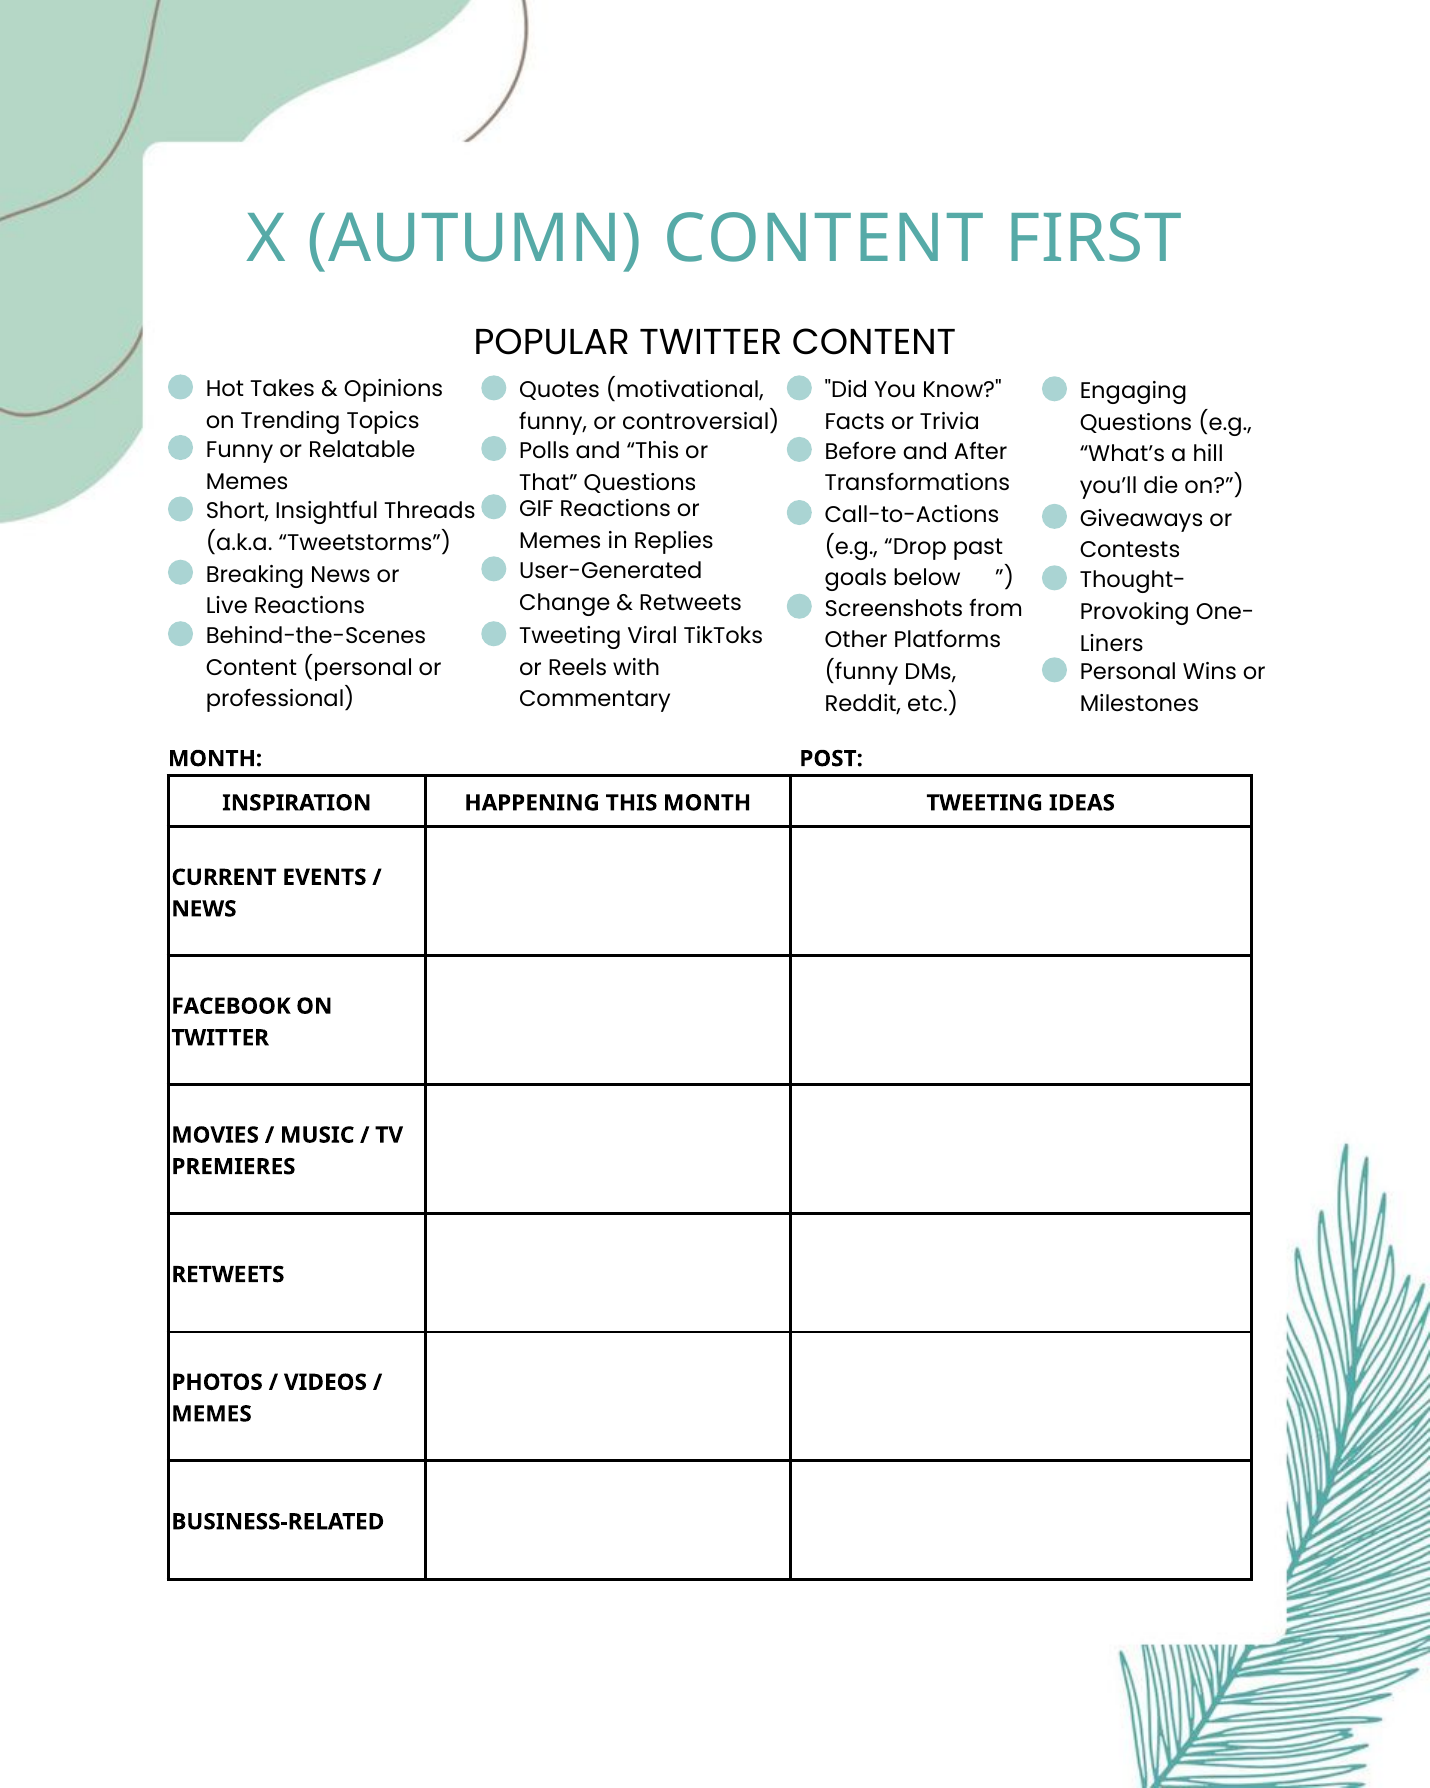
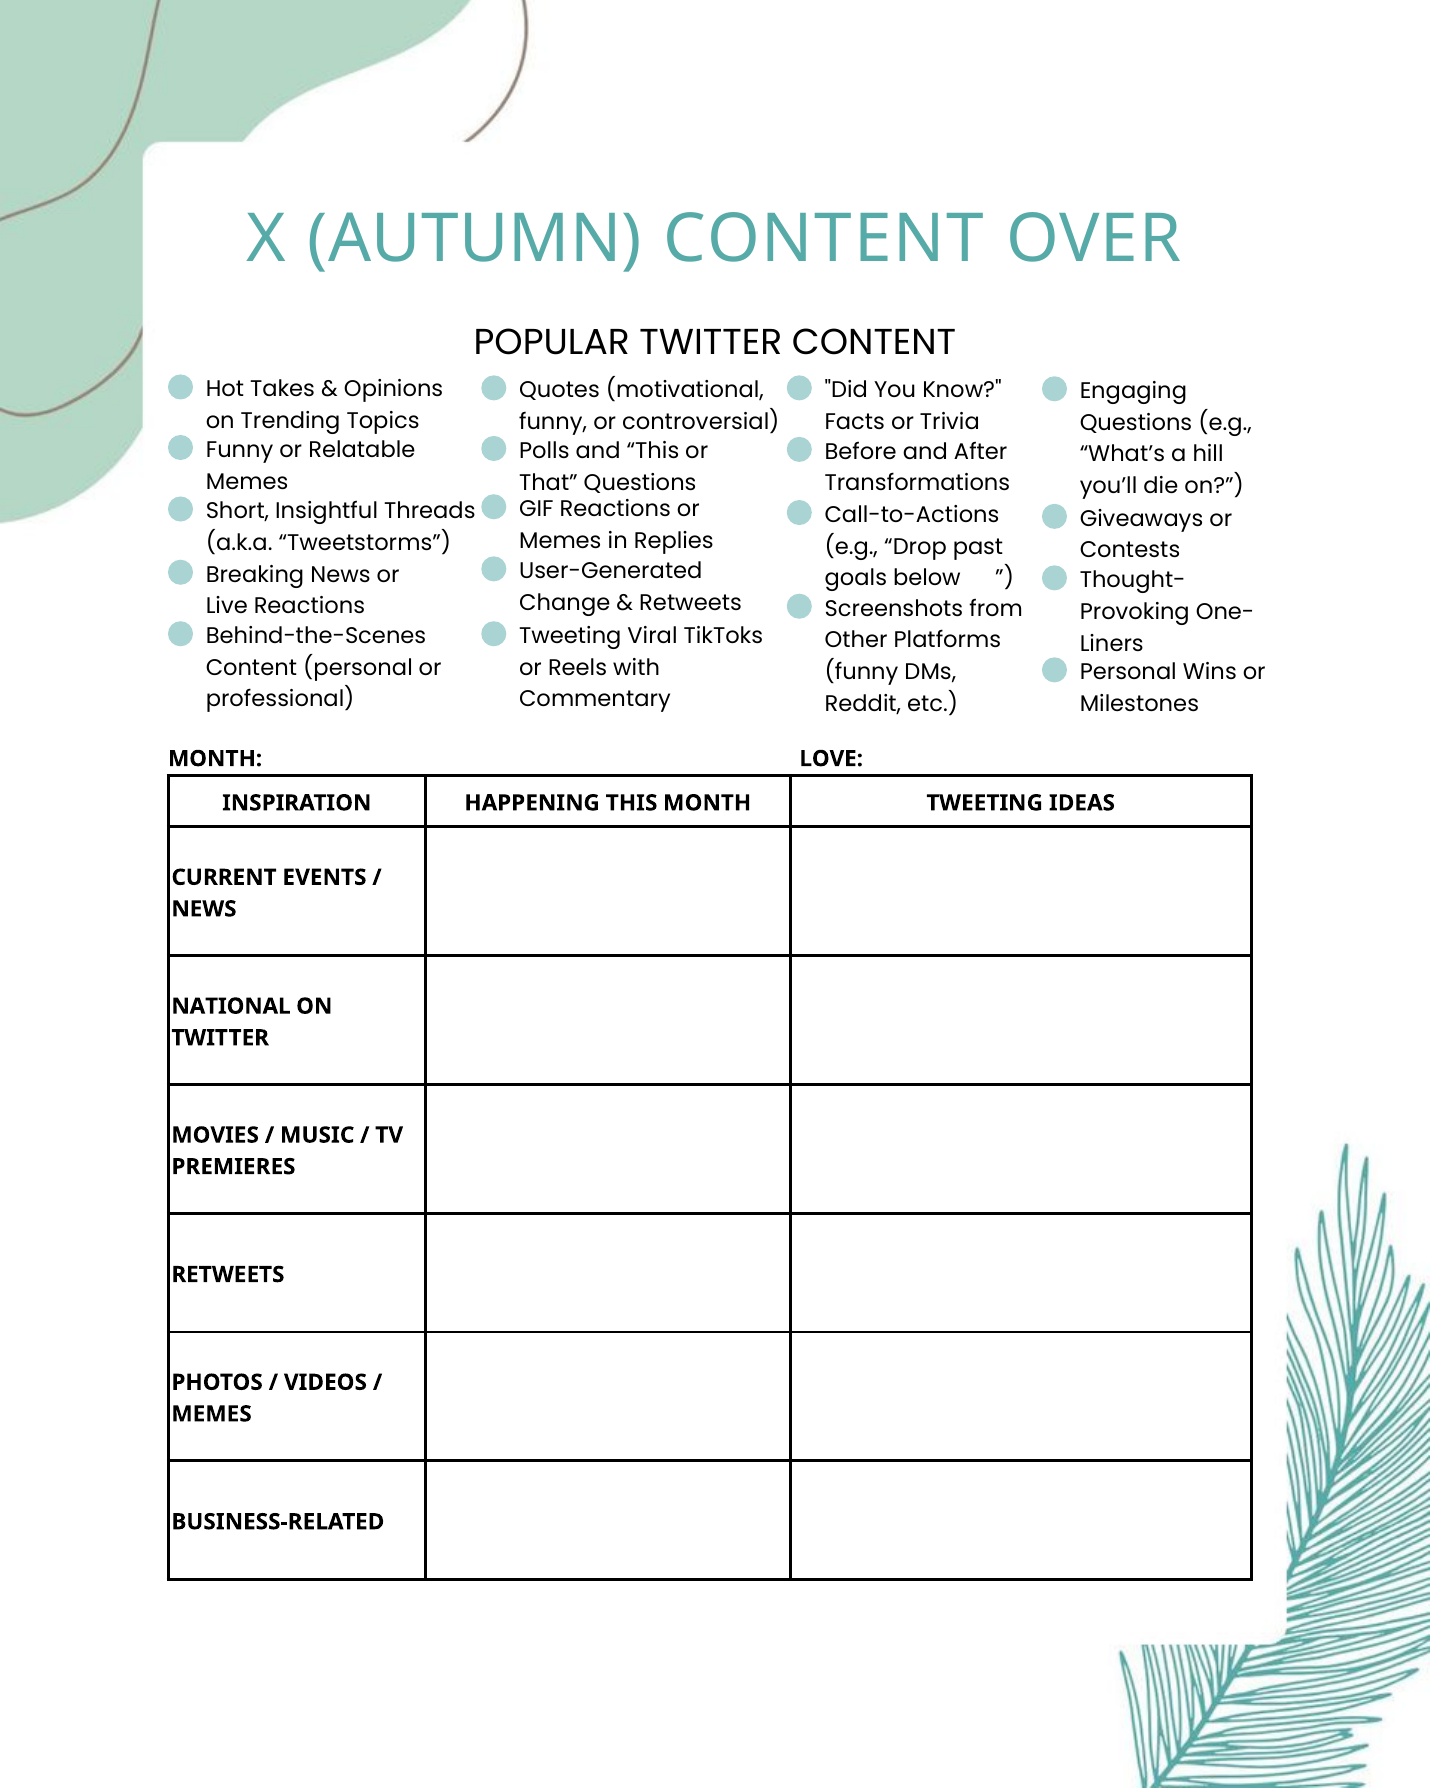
FIRST: FIRST -> OVER (1094, 239)
POST: POST -> LOVE (831, 758)
FACEBOOK: FACEBOOK -> NATIONAL (231, 1006)
